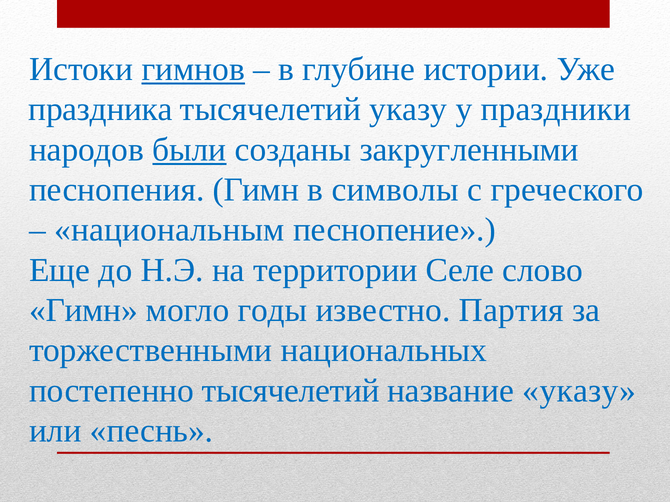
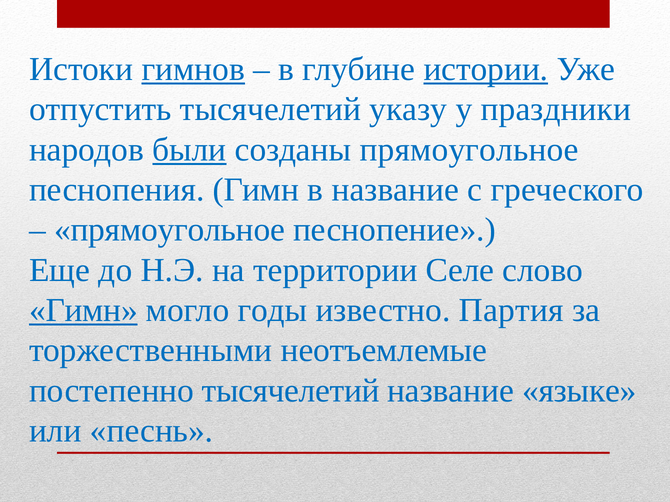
истории underline: none -> present (486, 69)
праздника: праздника -> отпустить (100, 110)
созданы закругленными: закругленными -> прямоугольное (469, 150)
в символы: символы -> название (395, 190)
национальным: национальным -> прямоугольное (170, 230)
Гимн underline: none -> present (83, 311)
национальных: национальных -> неотъемлемые (384, 351)
название указу: указу -> языке (579, 391)
